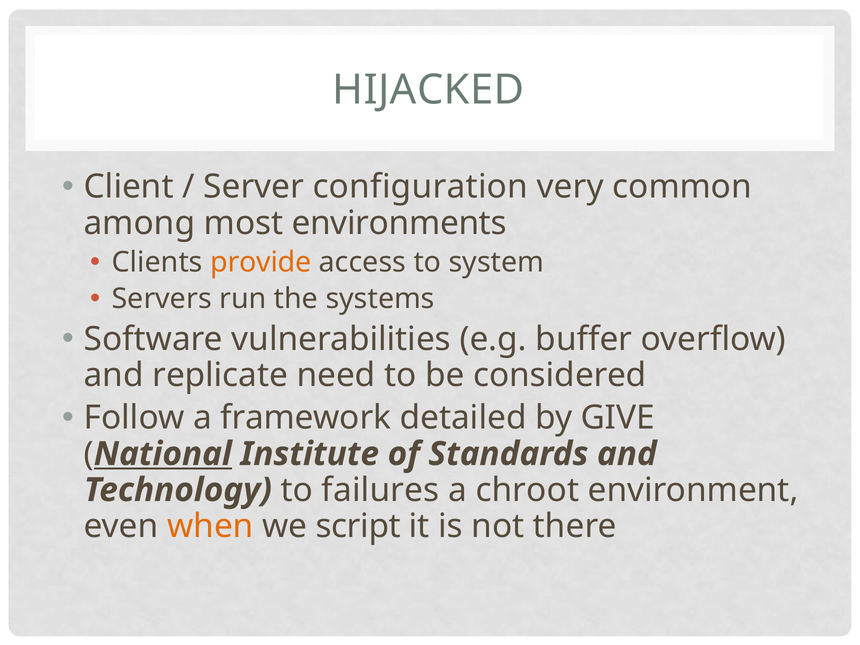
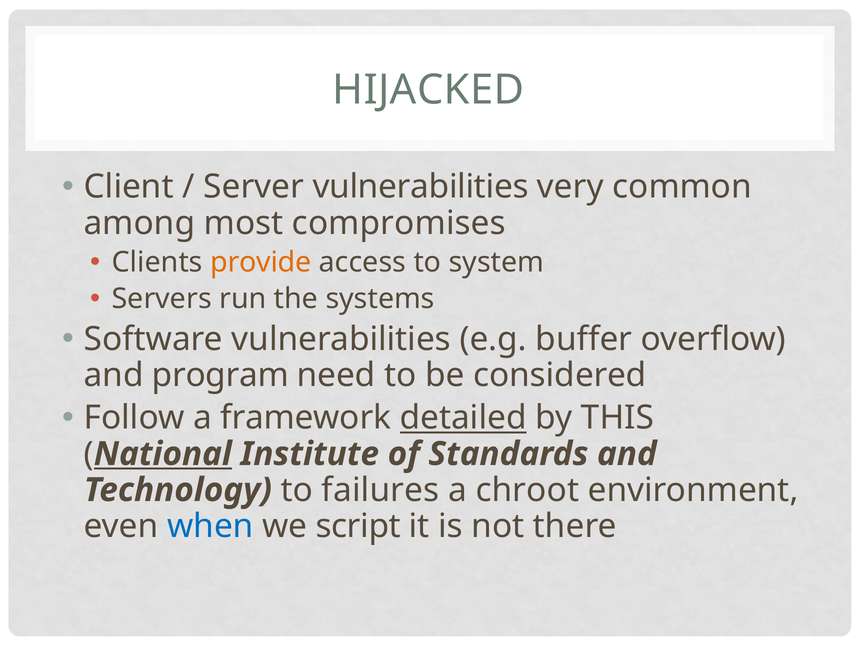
Server configuration: configuration -> vulnerabilities (421, 187)
environments: environments -> compromises (399, 223)
replicate: replicate -> program (220, 375)
detailed underline: none -> present (463, 418)
GIVE: GIVE -> THIS (618, 418)
when colour: orange -> blue (210, 526)
